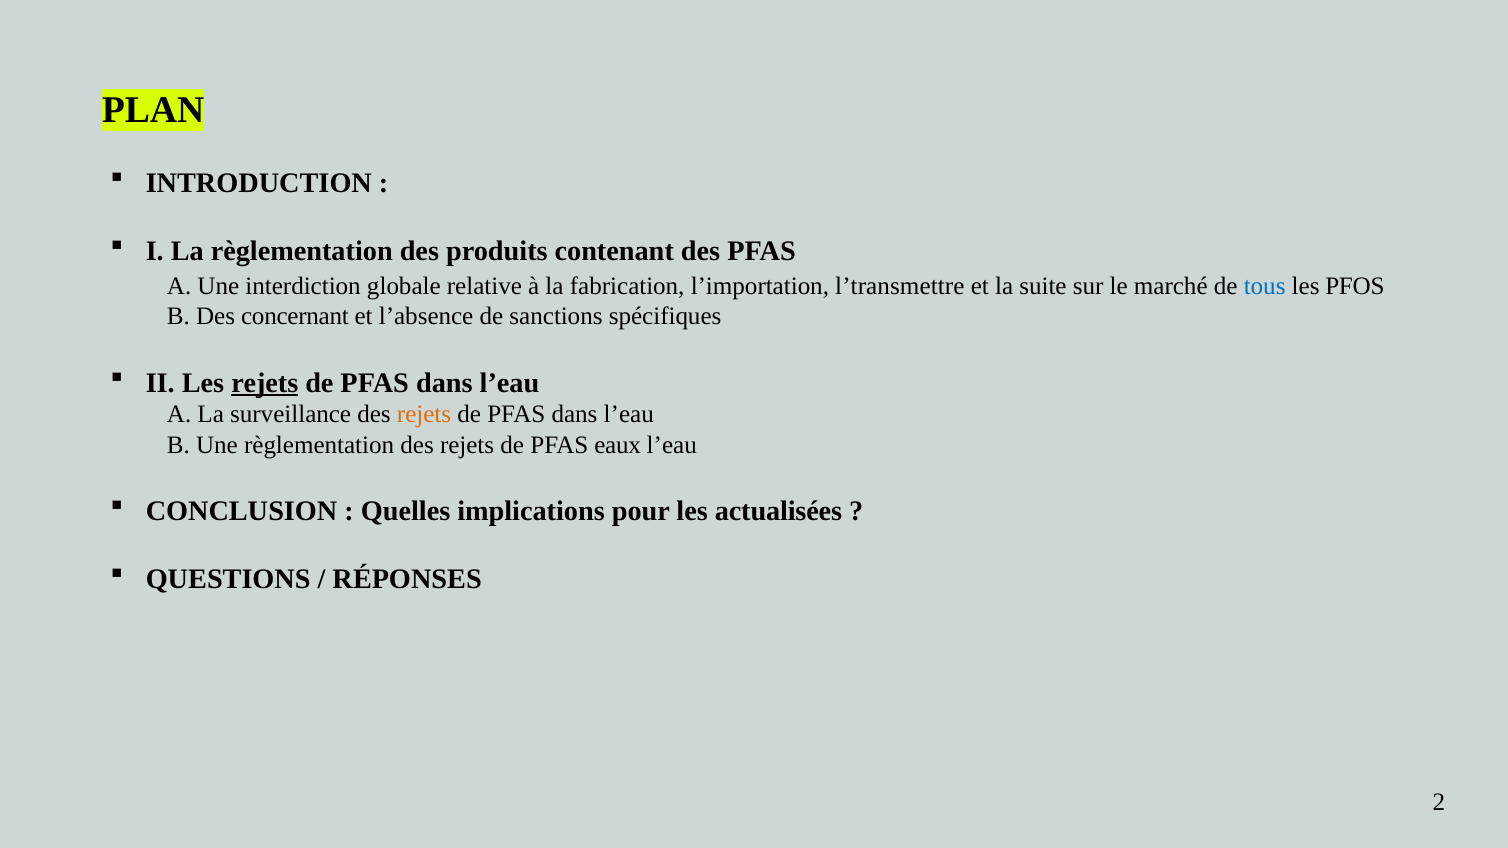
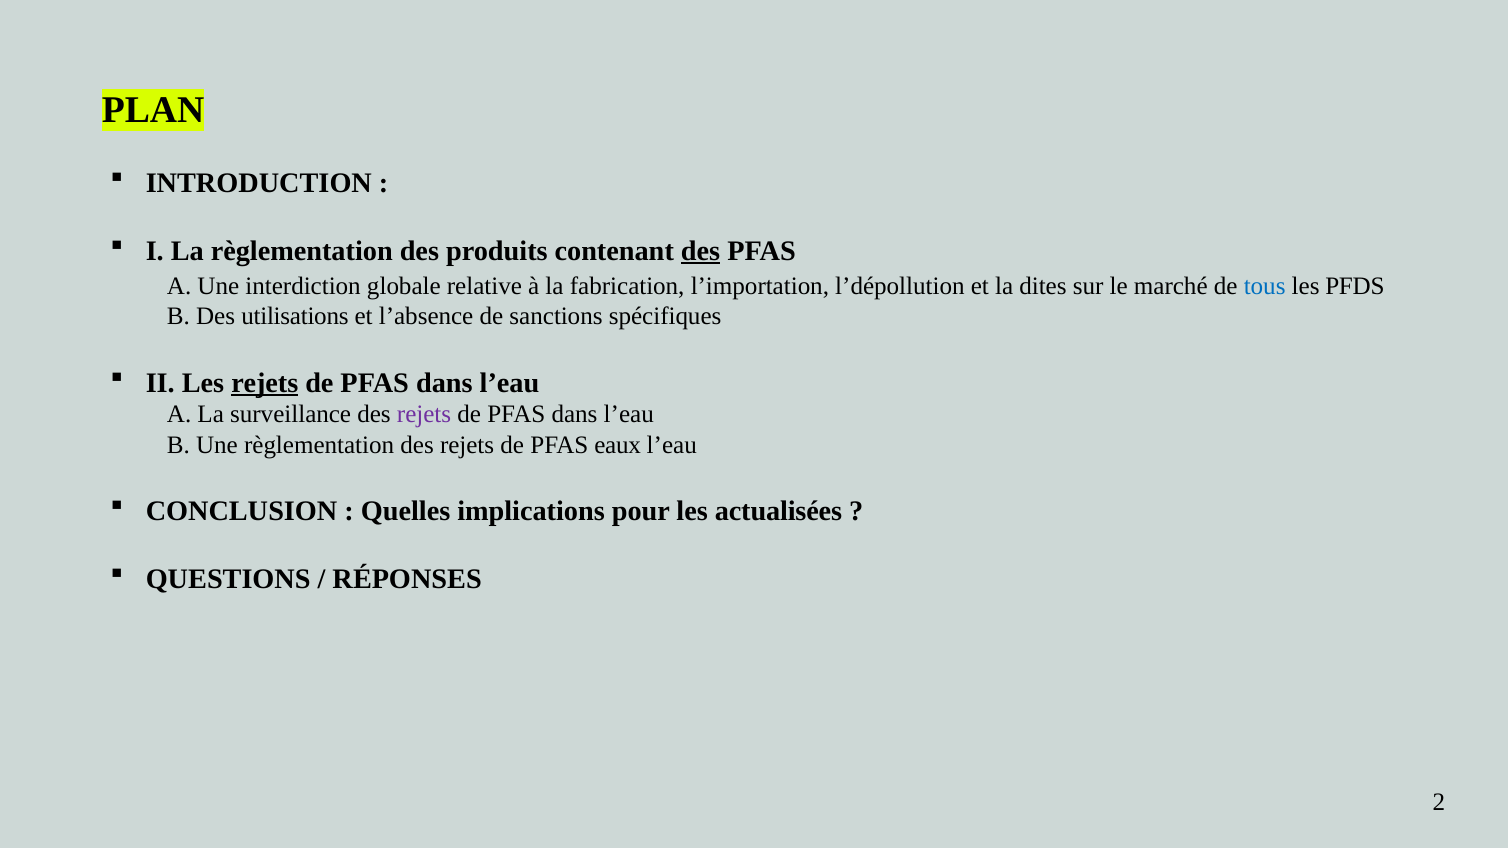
des underline: none -> present (701, 251)
l’transmettre: l’transmettre -> l’dépollution (900, 286)
suite: suite -> dites (1043, 286)
PFOS: PFOS -> PFDS (1355, 286)
concernant: concernant -> utilisations (295, 317)
rejets colour: orange -> purple (424, 415)
